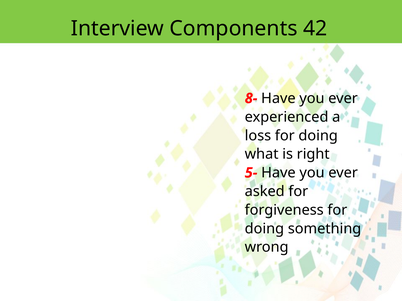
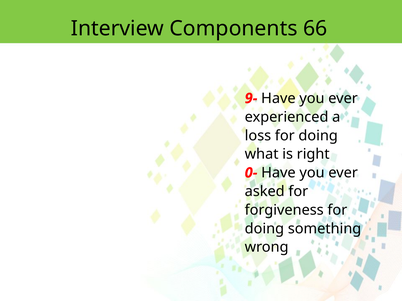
42: 42 -> 66 (315, 29)
8-: 8- -> 9- (251, 99)
5-: 5- -> 0- (251, 173)
